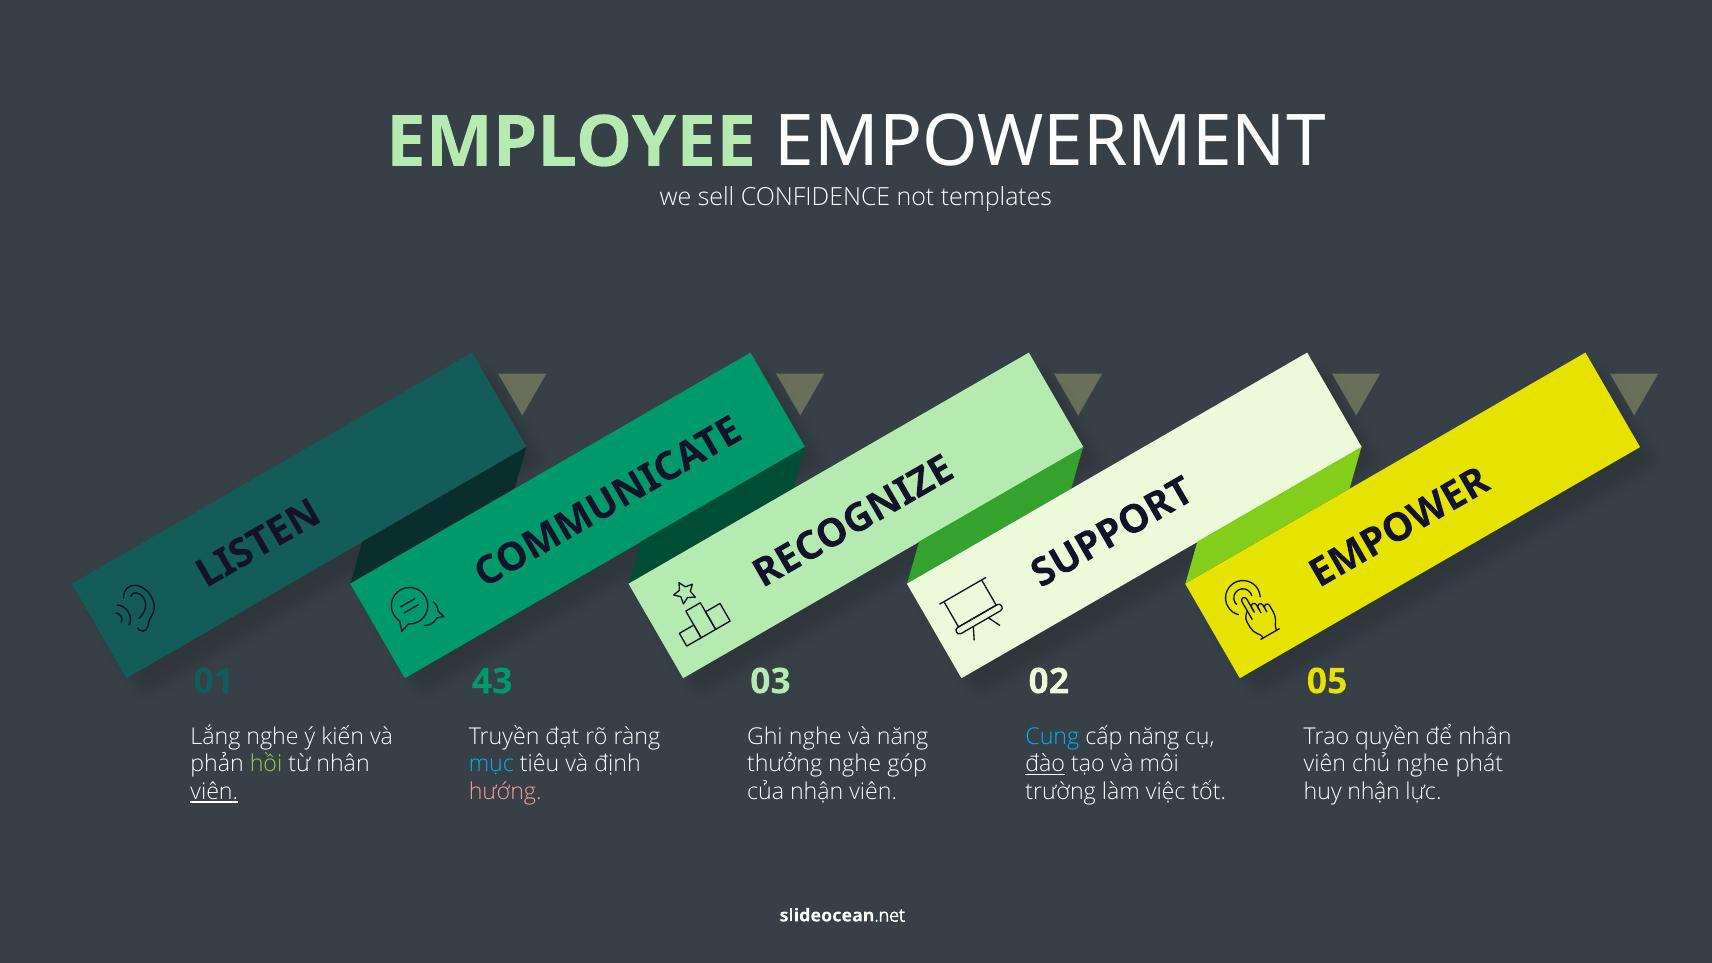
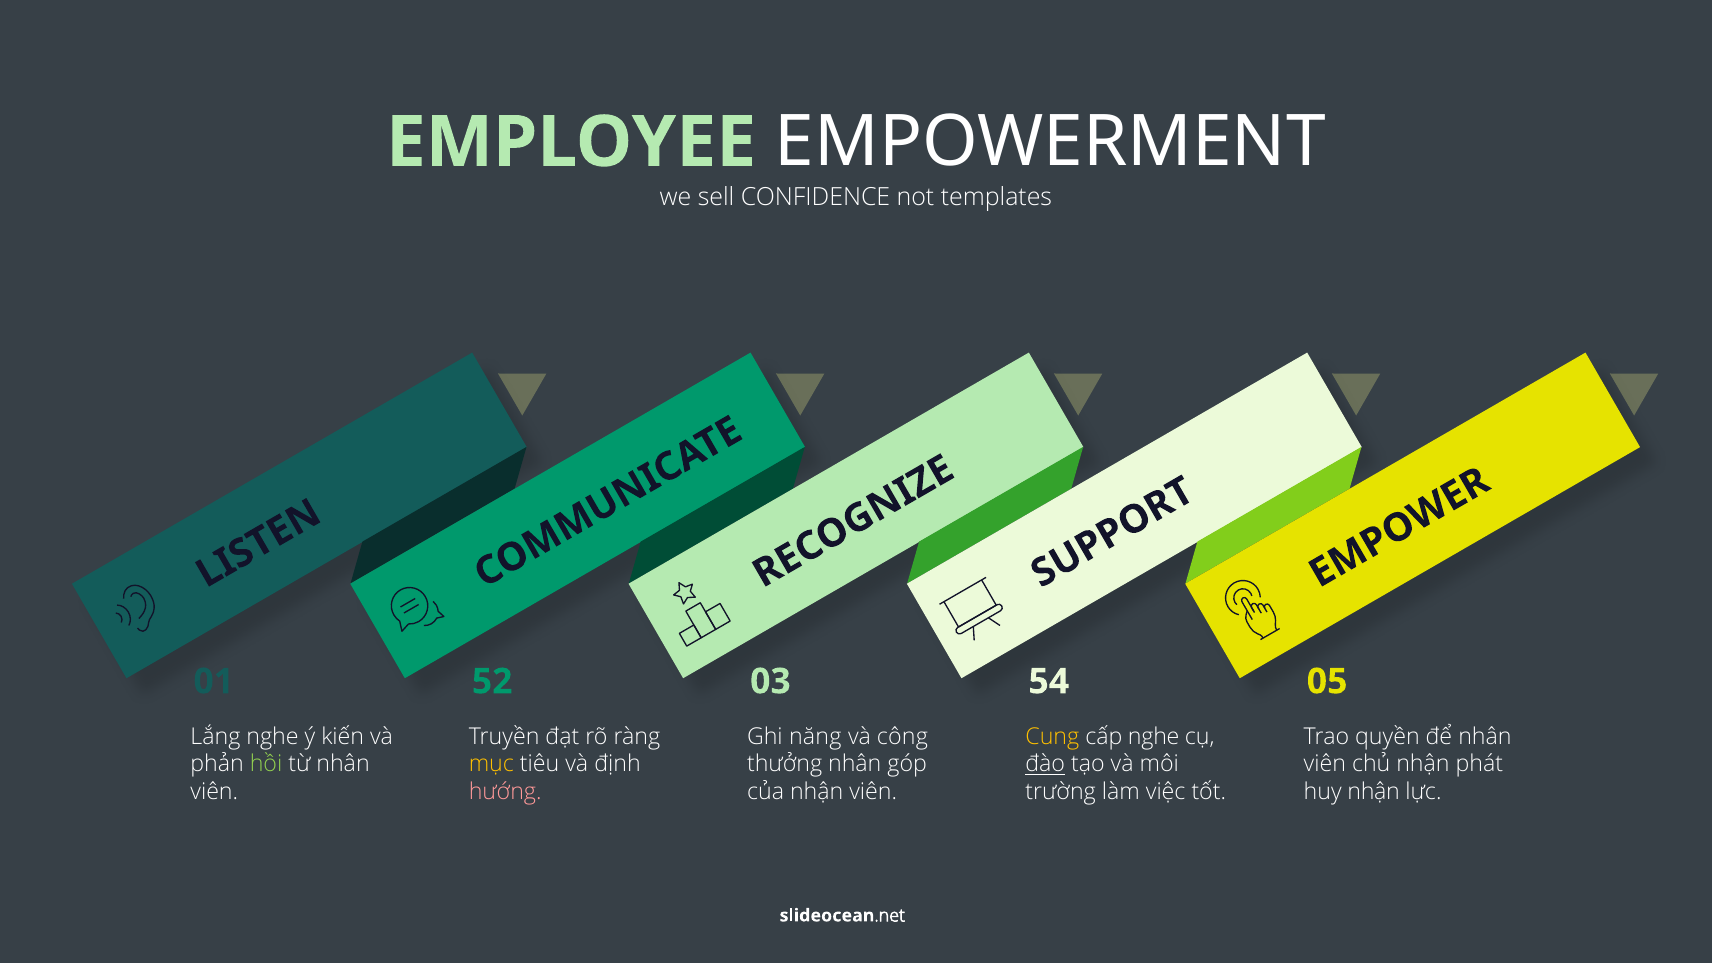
43: 43 -> 52 (492, 682)
02: 02 -> 54 (1049, 682)
Ghi nghe: nghe -> năng (815, 736)
và năng: năng -> công (902, 736)
Cung colour: light blue -> yellow (1052, 736)
cấp năng: năng -> nghe (1154, 736)
mục colour: light blue -> yellow (491, 764)
thưởng nghe: nghe -> nhân (855, 764)
chủ nghe: nghe -> nhận (1423, 764)
viên underline: present -> none (214, 792)
